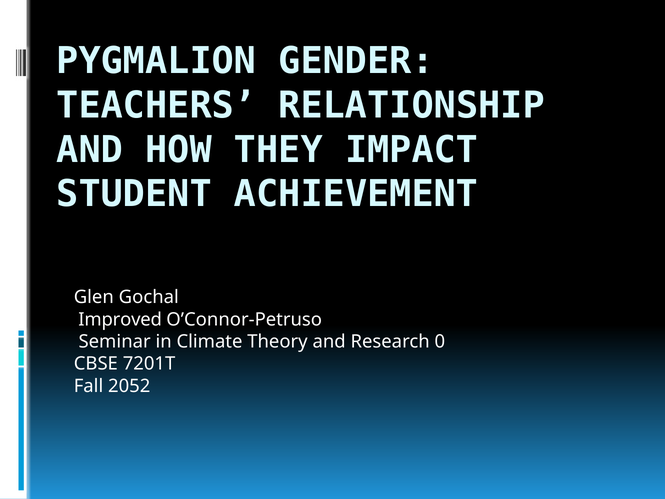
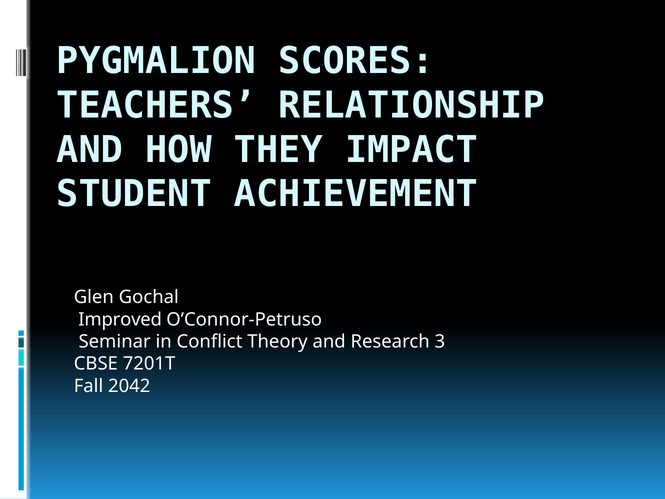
GENDER: GENDER -> SCORES (356, 61)
Climate: Climate -> Conflict (209, 341)
0: 0 -> 3 (440, 341)
2052: 2052 -> 2042 (129, 386)
